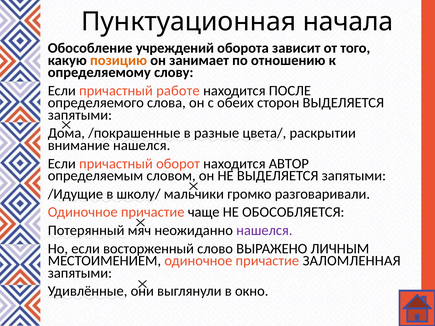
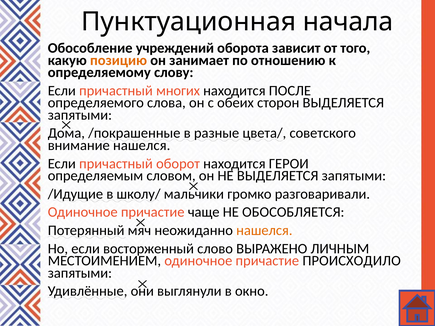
работе: работе -> многих (178, 91)
раскрытии: раскрытии -> советского (323, 133)
АВТОР: АВТОР -> ГЕРОИ (289, 164)
нашелся colour: purple -> orange (264, 231)
ЗАЛОМЛЕННАЯ: ЗАЛОМЛЕННАЯ -> ПРОИСХОДИЛО (352, 261)
